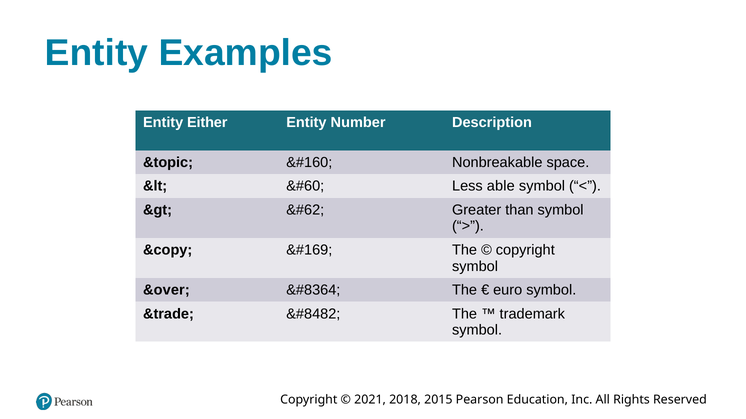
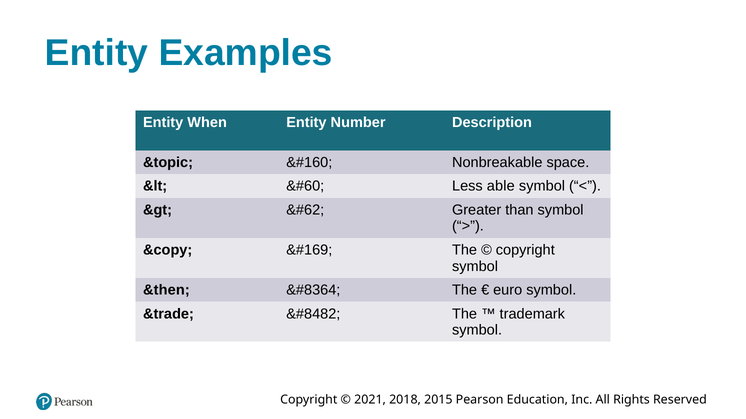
Either: Either -> When (207, 123)
&over: &over -> &then (166, 290)
